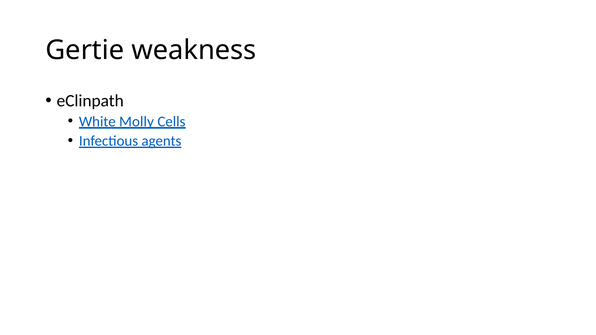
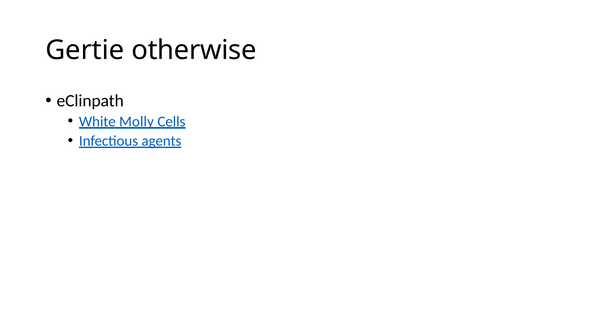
weakness: weakness -> otherwise (194, 50)
